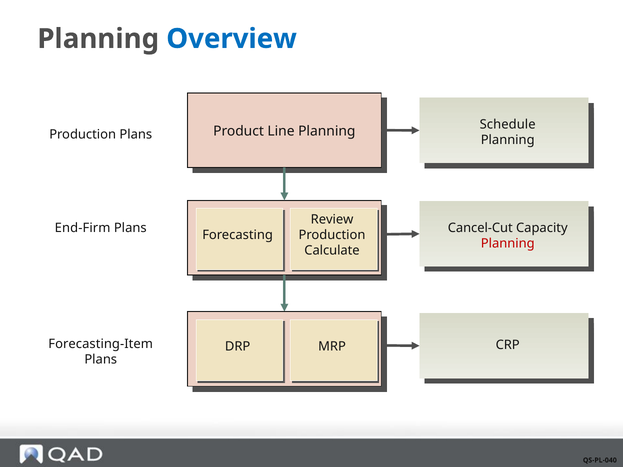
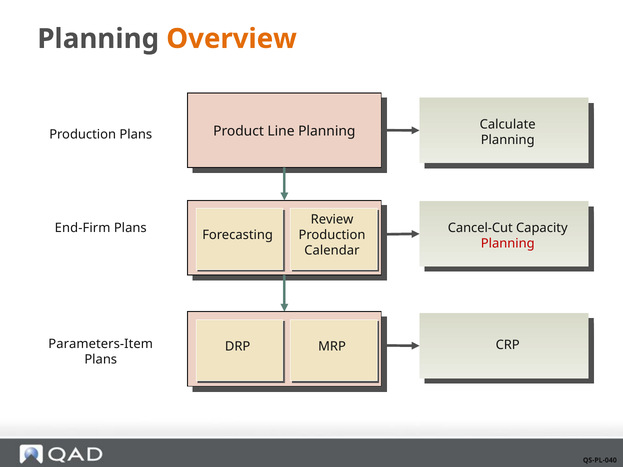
Overview colour: blue -> orange (232, 39)
Schedule: Schedule -> Calculate (508, 125)
Calculate: Calculate -> Calendar (332, 251)
Forecasting-Item: Forecasting-Item -> Parameters-Item (101, 344)
